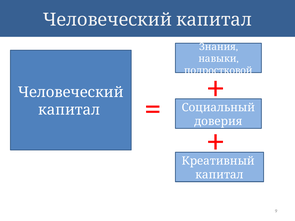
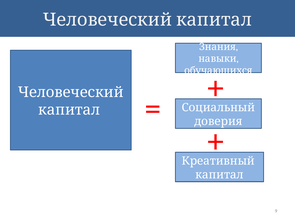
подростковой: подростковой -> обучающихся (218, 70)
